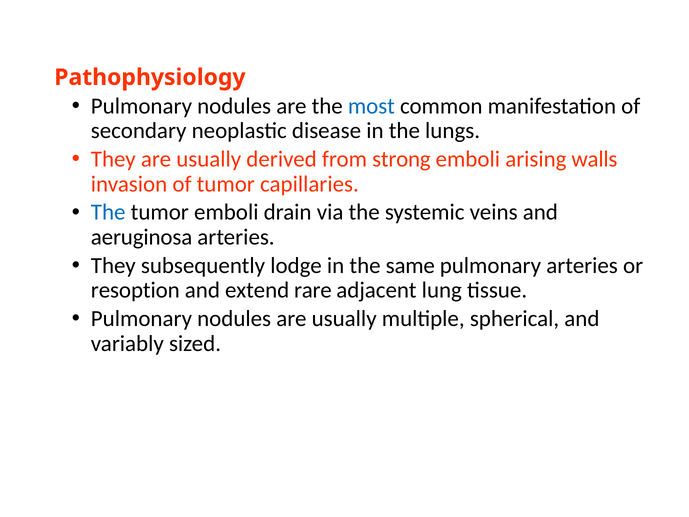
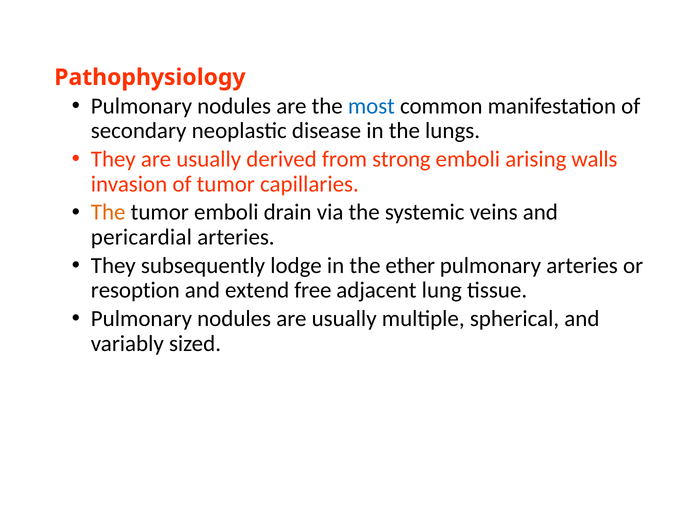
The colour: blue -> orange (108, 212)
aeruginosa: aeruginosa -> pericardial (141, 237)
same: same -> ether (410, 265)
rare: rare -> free (313, 290)
